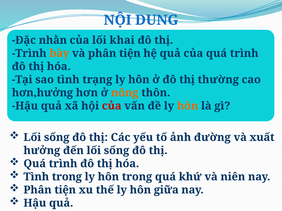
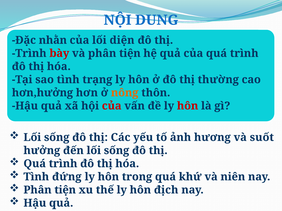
khai: khai -> diện (122, 40)
bày colour: orange -> red (59, 53)
hôn colour: orange -> red (188, 106)
đường: đường -> hương (212, 138)
xuất: xuất -> suốt (262, 138)
Tình trong: trong -> đứng (67, 177)
giữa: giữa -> địch (166, 190)
